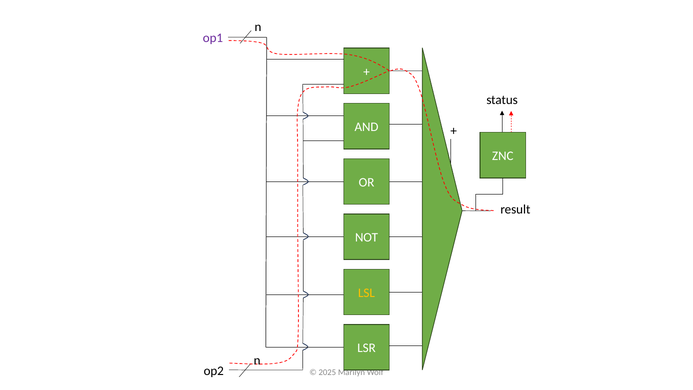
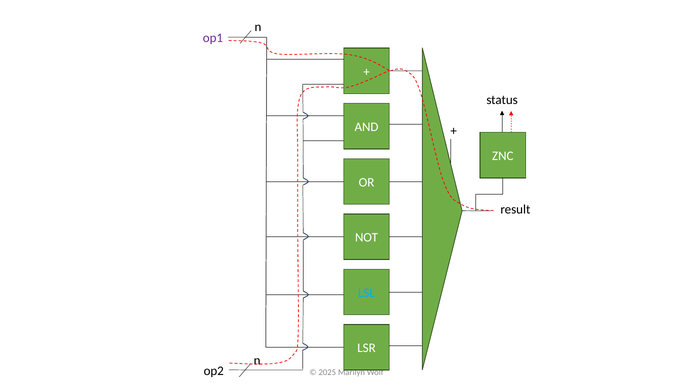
LSL colour: yellow -> light blue (366, 293)
